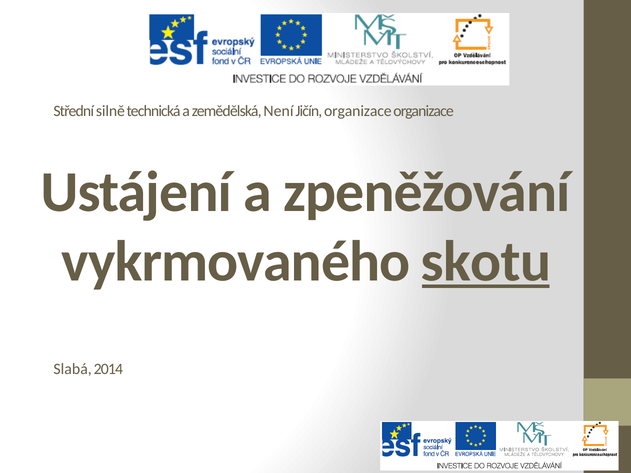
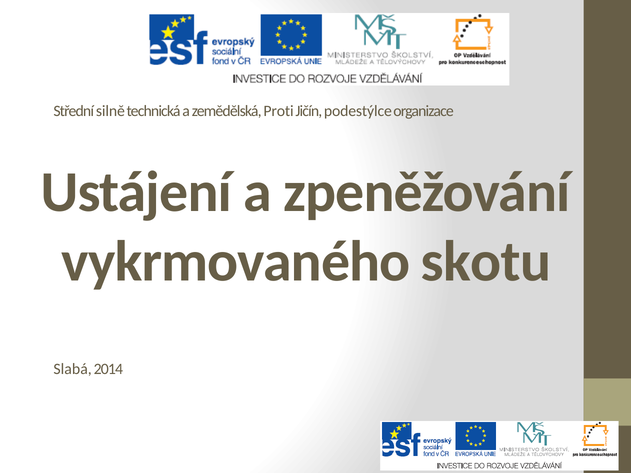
Není: Není -> Proti (279, 111)
Jičín organizace: organizace -> podestýlce (358, 111)
skotu underline: present -> none (486, 262)
